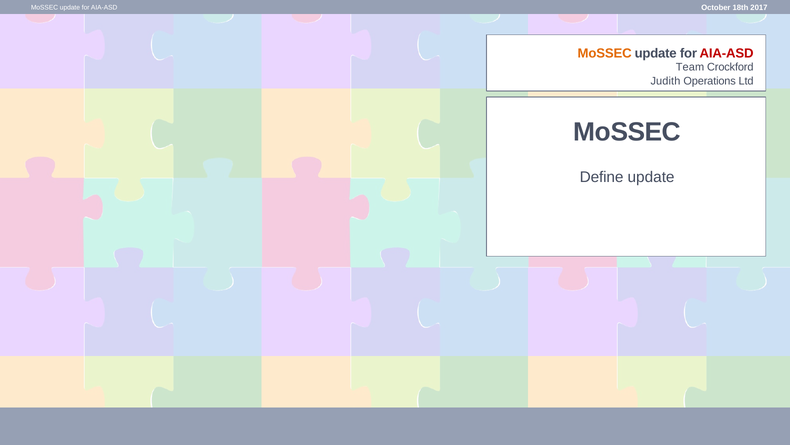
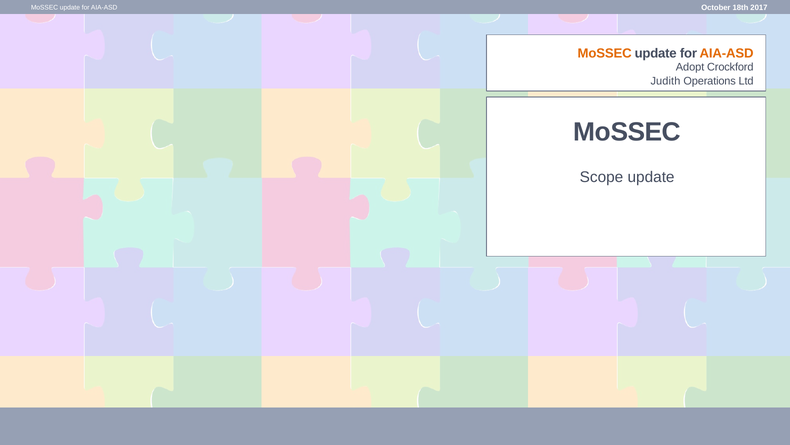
AIA-ASD colour: red -> orange (727, 53)
Team: Team -> Adopt (690, 67)
Define: Define -> Scope (602, 177)
